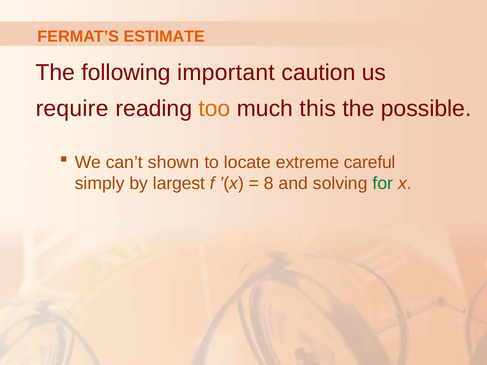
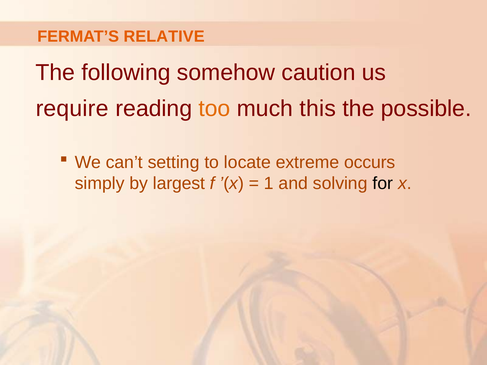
ESTIMATE: ESTIMATE -> RELATIVE (164, 37)
important: important -> somehow (226, 73)
shown: shown -> setting (174, 163)
careful: careful -> occurs (370, 163)
8: 8 -> 1 (269, 184)
for colour: green -> black (383, 184)
